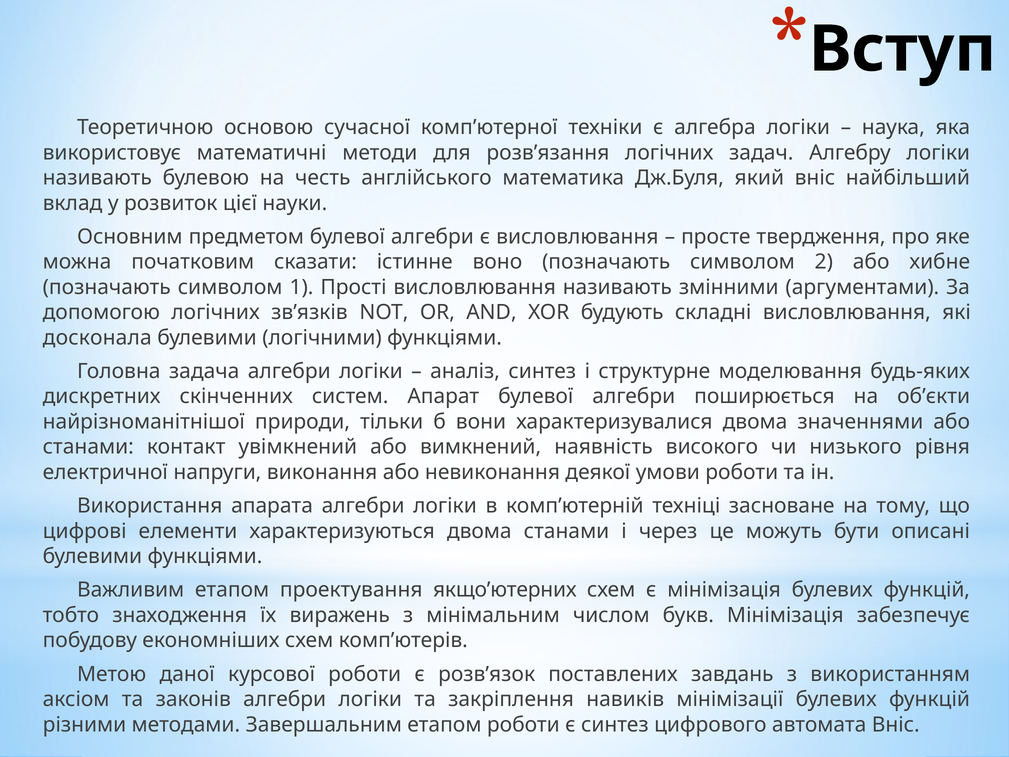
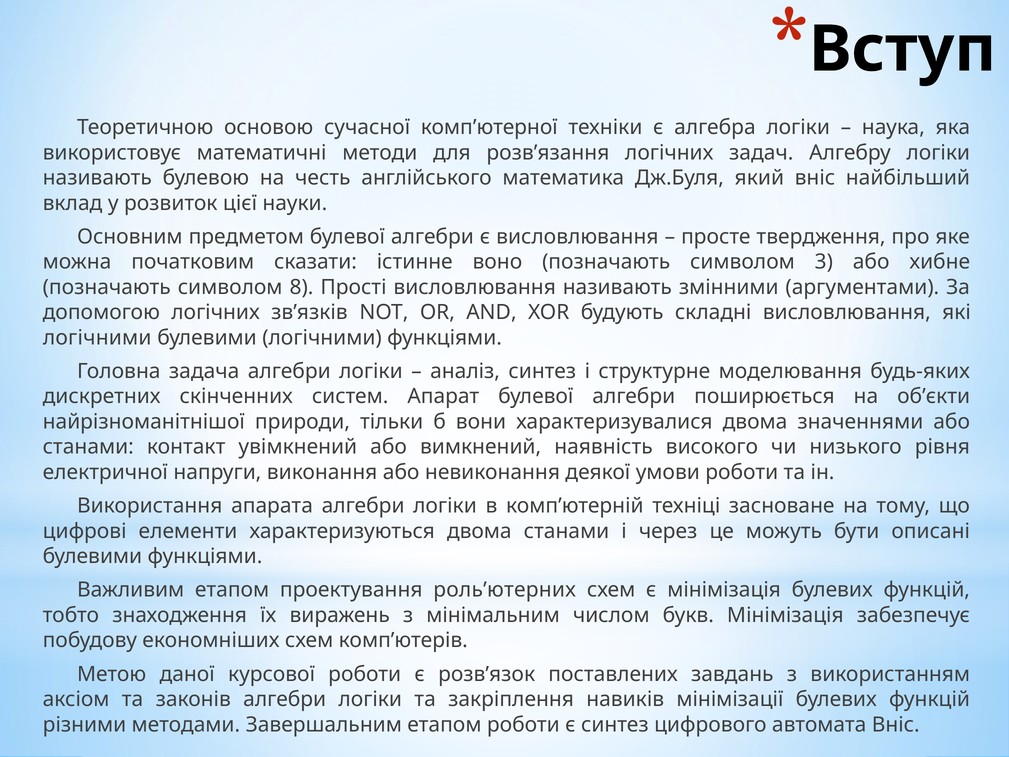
2: 2 -> 3 (824, 262)
1: 1 -> 8 (301, 287)
досконала: досконала -> логічними (97, 338)
якщо’ютерних: якщо’ютерних -> роль’ютерних (505, 590)
